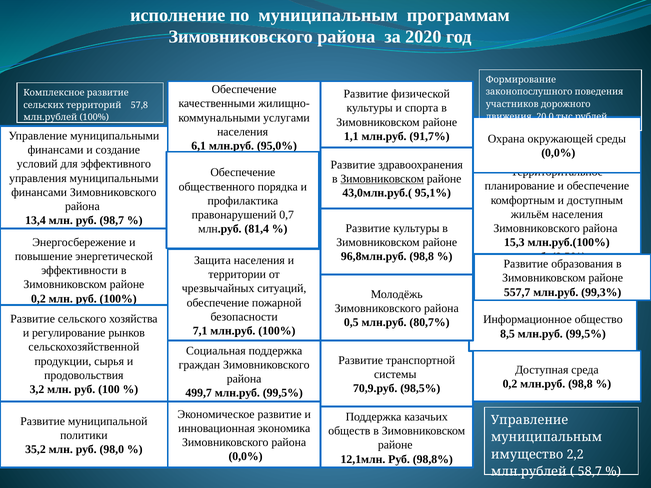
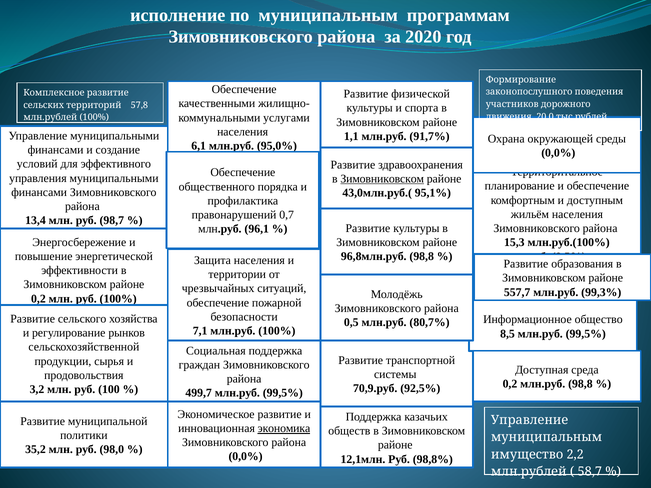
81,4: 81,4 -> 96,1 (257, 229)
98,5%: 98,5% -> 92,5% (420, 389)
экономика underline: none -> present (284, 429)
